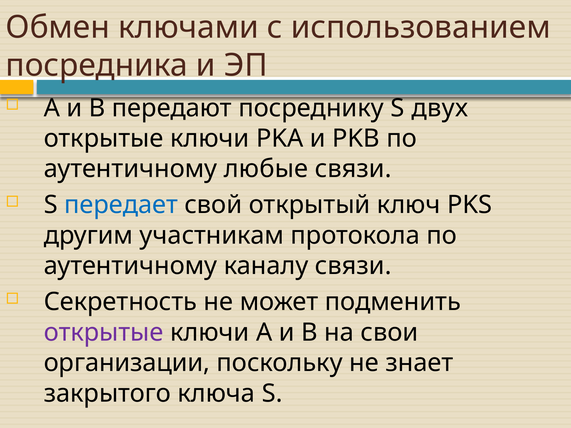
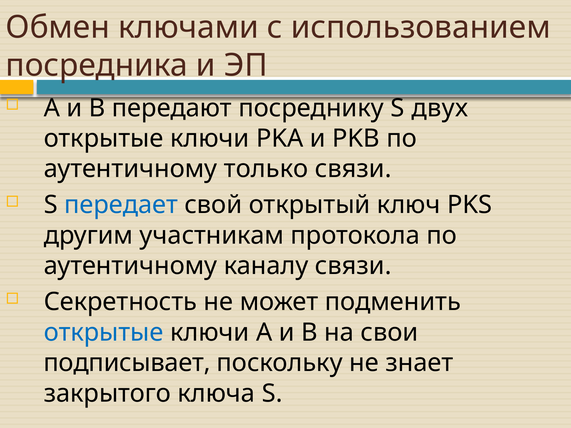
любые: любые -> только (266, 169)
открытые colour: purple -> blue (104, 333)
организации: организации -> подписывает (127, 363)
